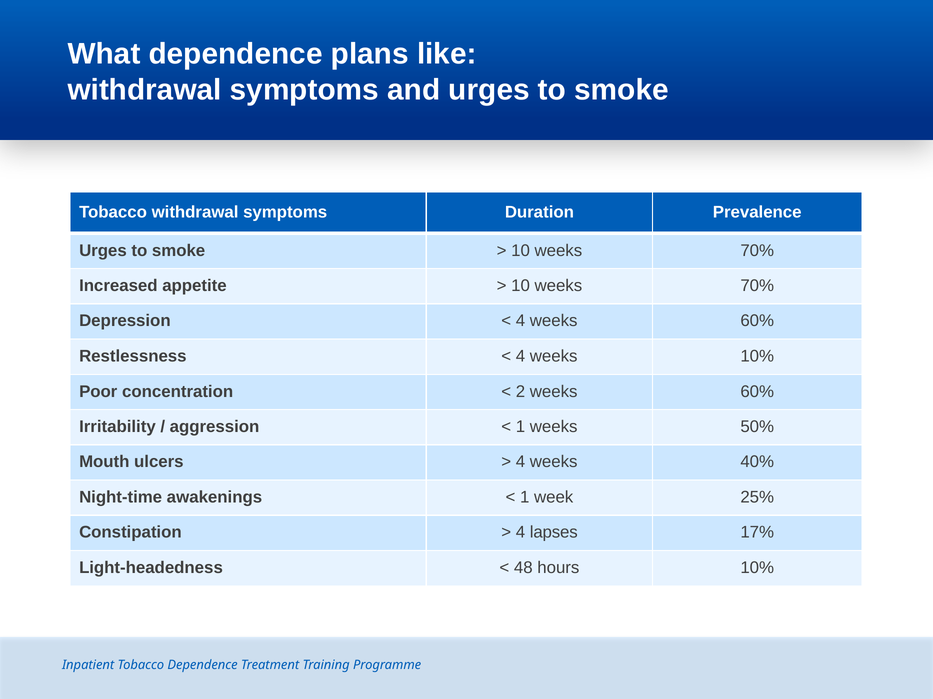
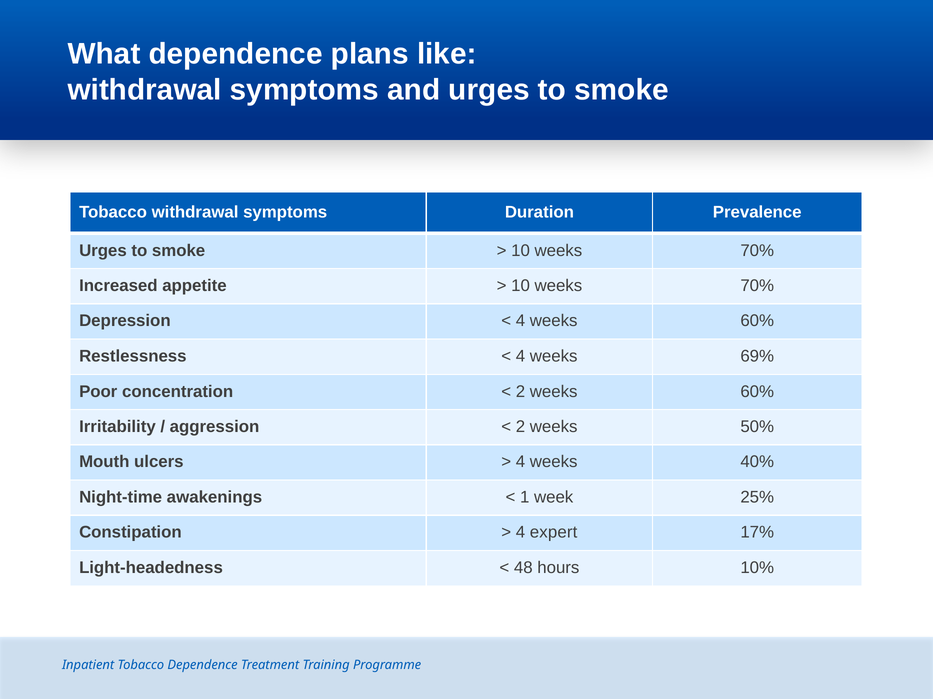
weeks 10%: 10% -> 69% (757, 357)
1: 1 -> 2 (521, 427)
lapses: lapses -> expert (554, 533)
